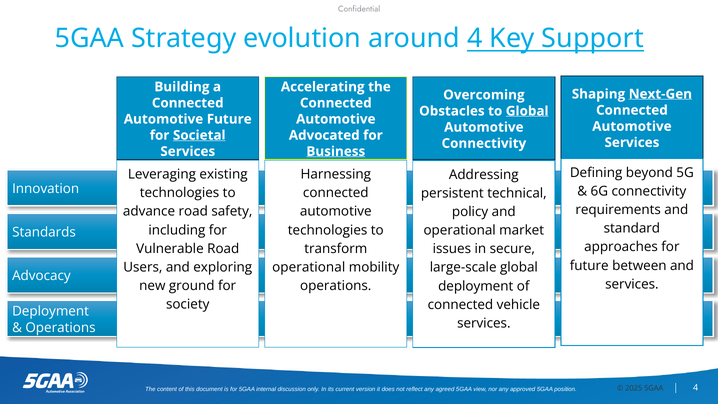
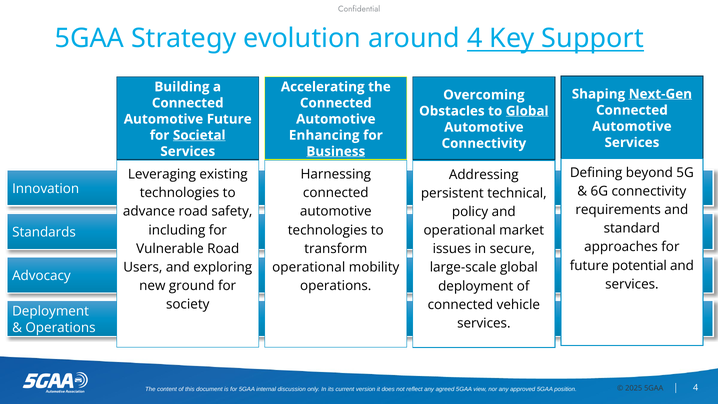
Advocated: Advocated -> Enhancing (324, 135)
between: between -> potential (639, 266)
